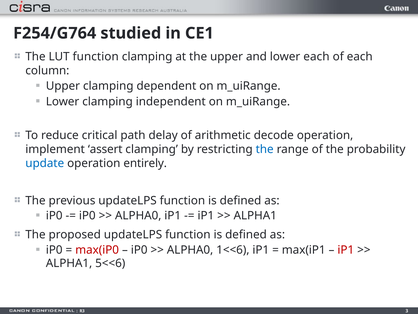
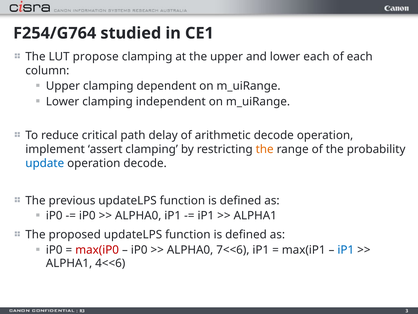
LUT function: function -> propose (96, 57)
the colour: blue -> orange (265, 149)
operation entirely: entirely -> decode (145, 163)
1<<6: 1<<6 -> 7<<6 (233, 250)
iP1 colour: red -> blue (346, 250)
5<<6: 5<<6 -> 4<<6 (110, 263)
